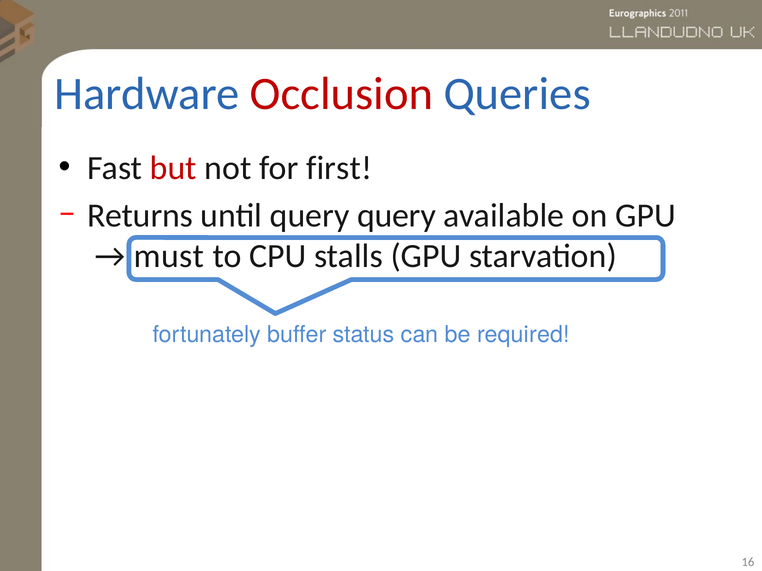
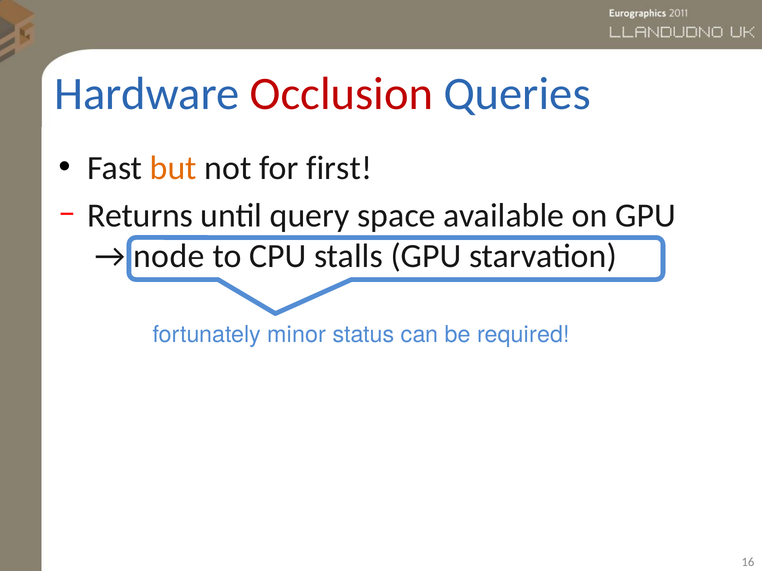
but colour: red -> orange (173, 168)
query query: query -> space (396, 216)
must: must -> node (169, 256)
buffer: buffer -> minor (297, 335)
